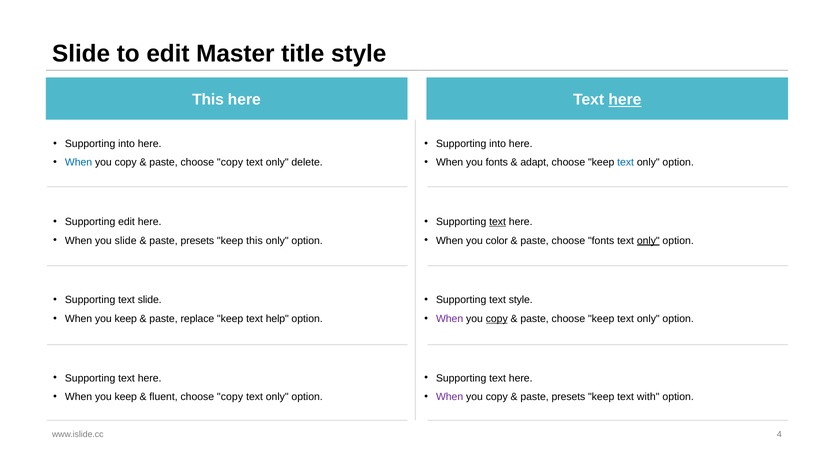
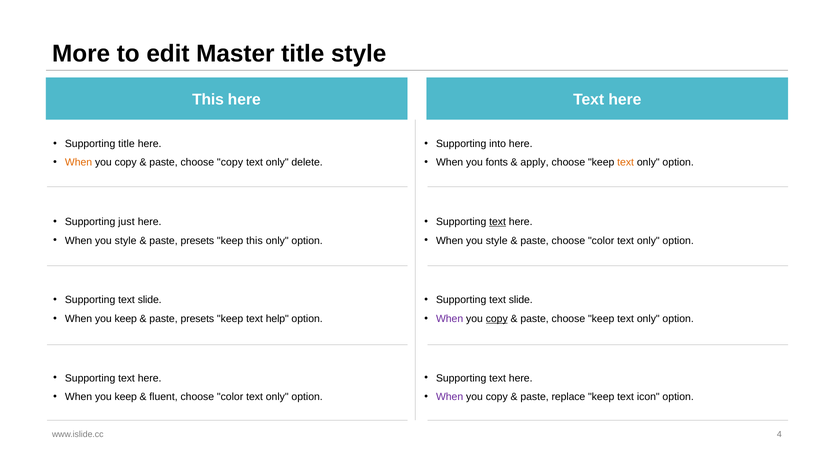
Slide: Slide -> More (81, 54)
here underline: present -> none (625, 100)
into: into -> title (126, 144)
When colour: blue -> orange (79, 162)
adapt: adapt -> apply (535, 162)
text colour: blue -> orange (626, 162)
Supporting edit: edit -> just (126, 222)
slide: slide -> style (126, 241)
color: color -> style (497, 241)
paste choose fonts: fonts -> color (601, 241)
only underline: present -> none (648, 241)
style: style -> slide (521, 300)
replace: replace -> presets (197, 319)
copy: copy -> color (230, 397)
presets: presets -> replace (568, 397)
with: with -> icon (648, 397)
